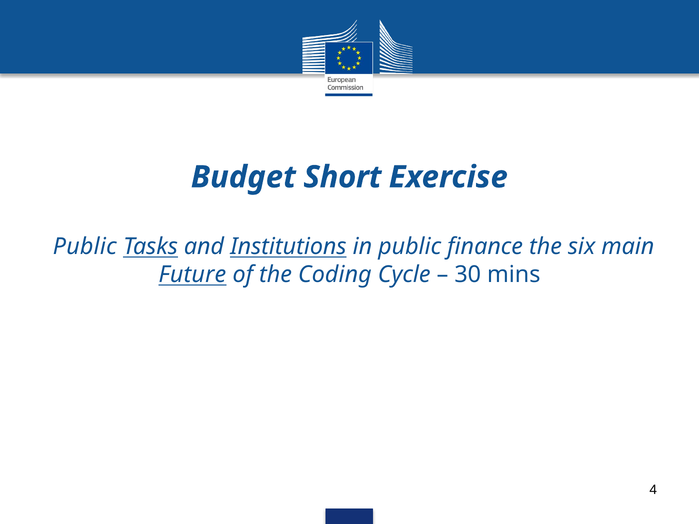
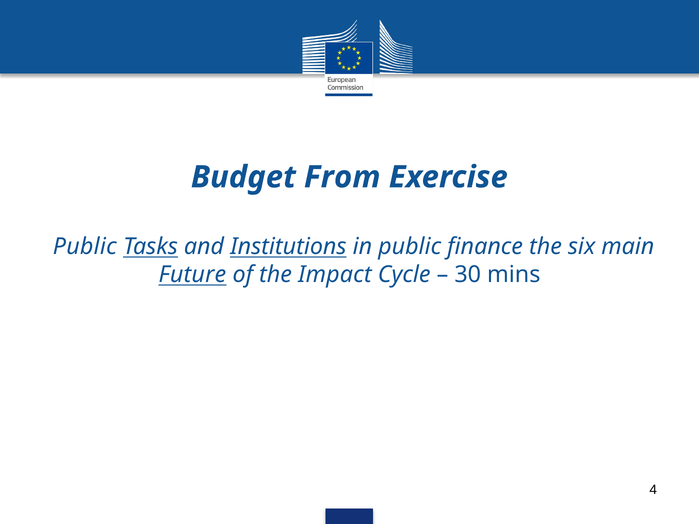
Short: Short -> From (342, 177)
Coding: Coding -> Impact (335, 275)
